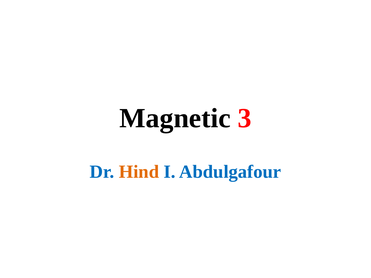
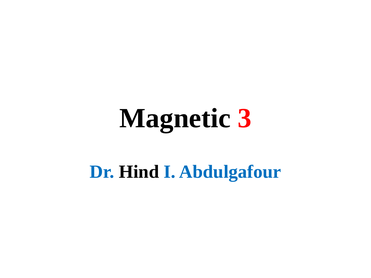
Hind colour: orange -> black (139, 172)
